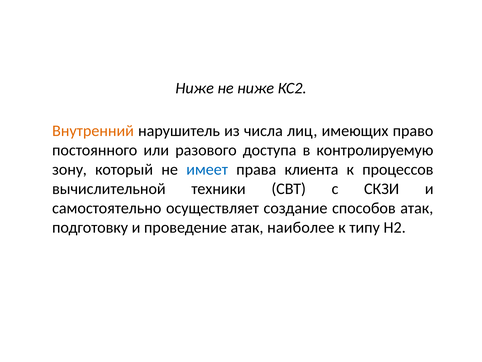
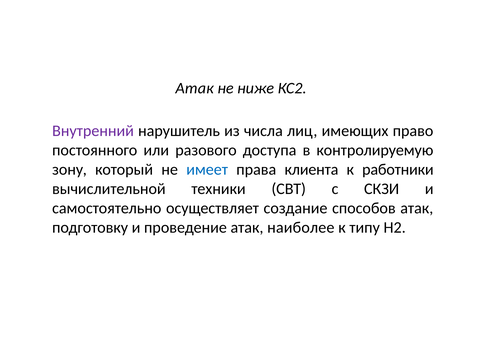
Ниже: Ниже -> Атак (195, 88)
Внутренний colour: orange -> purple (93, 131)
процессов: процессов -> работники (398, 169)
